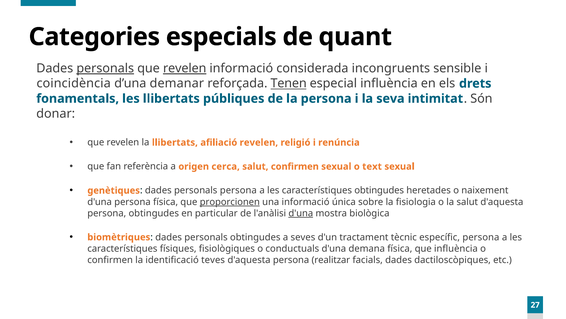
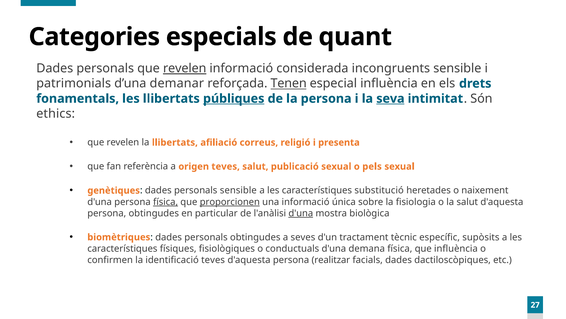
personals underline: present -> none (105, 68)
coincidència: coincidència -> patrimonials (74, 83)
públiques underline: none -> present (234, 98)
seva underline: none -> present (390, 98)
donar: donar -> ethics (56, 114)
afiliació revelen: revelen -> correus (259, 142)
renúncia: renúncia -> presenta (339, 142)
origen cerca: cerca -> teves (226, 166)
salut confirmen: confirmen -> publicació (295, 166)
text: text -> pels (372, 166)
personals persona: persona -> sensible (238, 190)
característiques obtingudes: obtingudes -> substitució (379, 190)
física underline: none -> present (166, 201)
específic persona: persona -> supòsits (481, 237)
